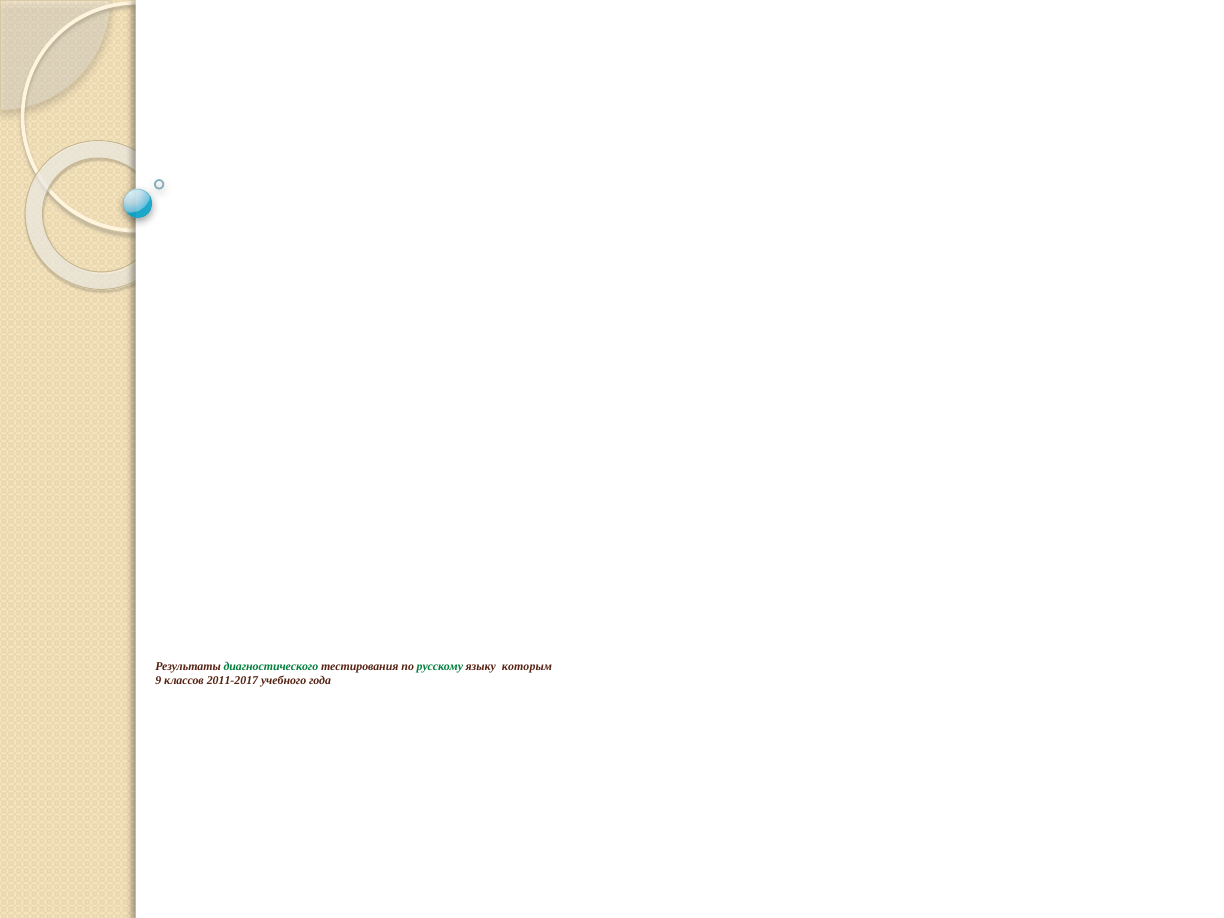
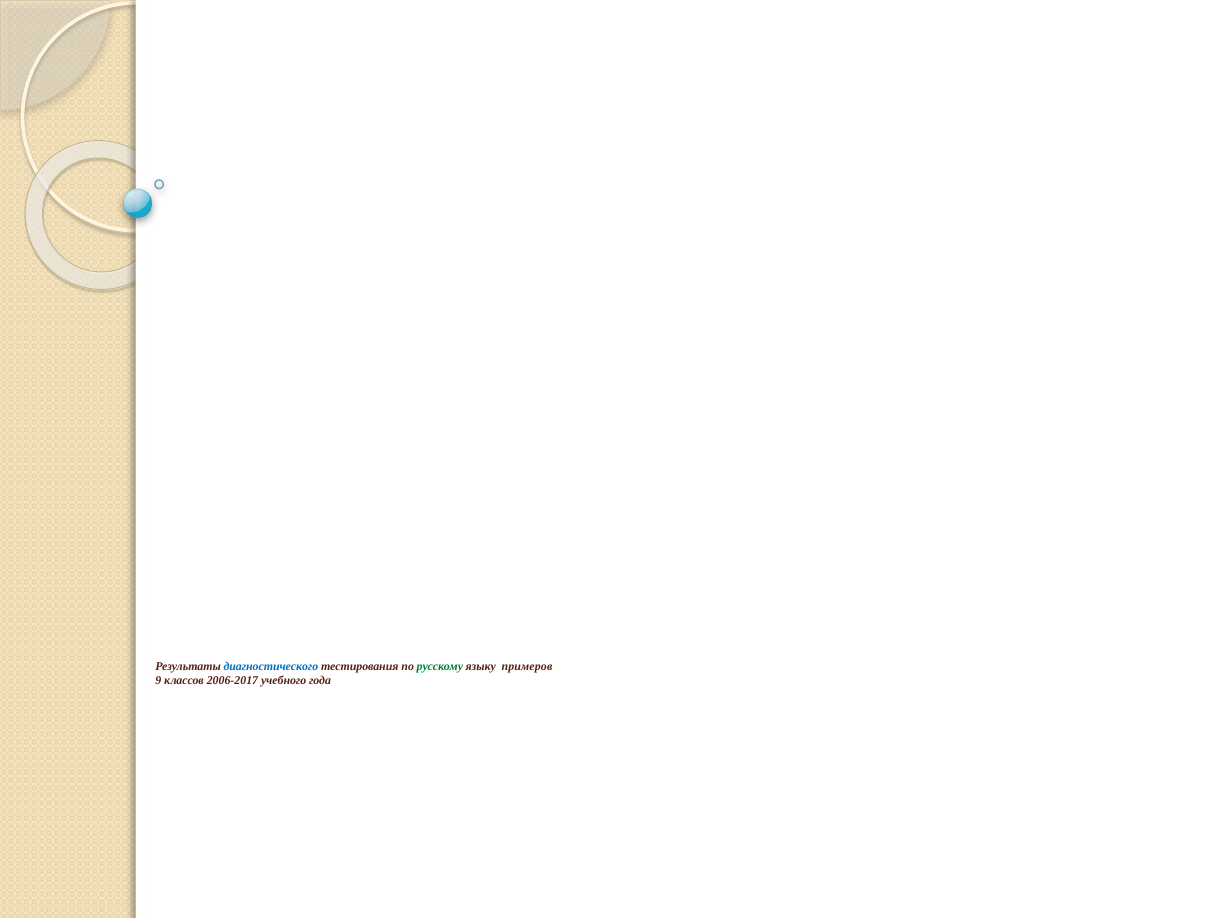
диагностического colour: green -> blue (271, 666)
которым: которым -> примеров (527, 666)
2011-2017: 2011-2017 -> 2006-2017 (232, 680)
